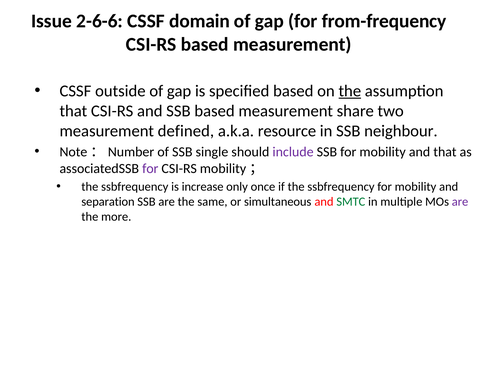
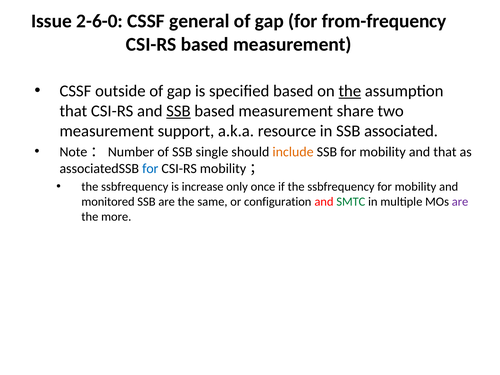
2-6-6: 2-6-6 -> 2-6-0 (100, 21)
domain: domain -> general (199, 21)
SSB underline: none -> present (178, 111)
defined: defined -> support (186, 131)
neighbour: neighbour -> associated (401, 131)
include colour: purple -> orange (293, 152)
for colour: purple -> blue (150, 169)
separation: separation -> monitored (108, 202)
simultaneous: simultaneous -> configuration (278, 202)
